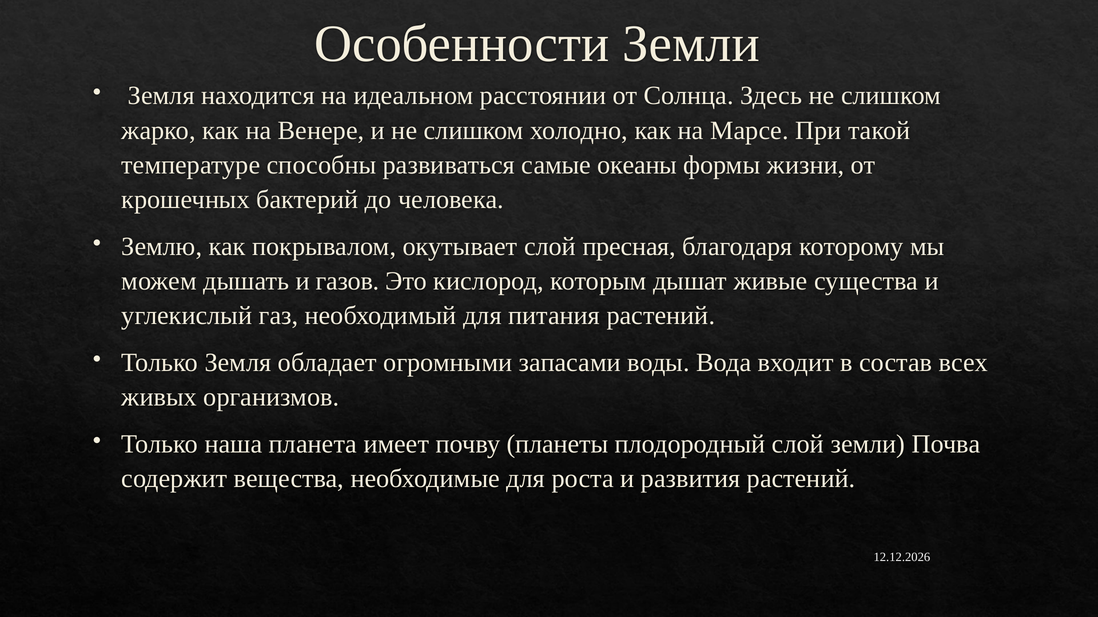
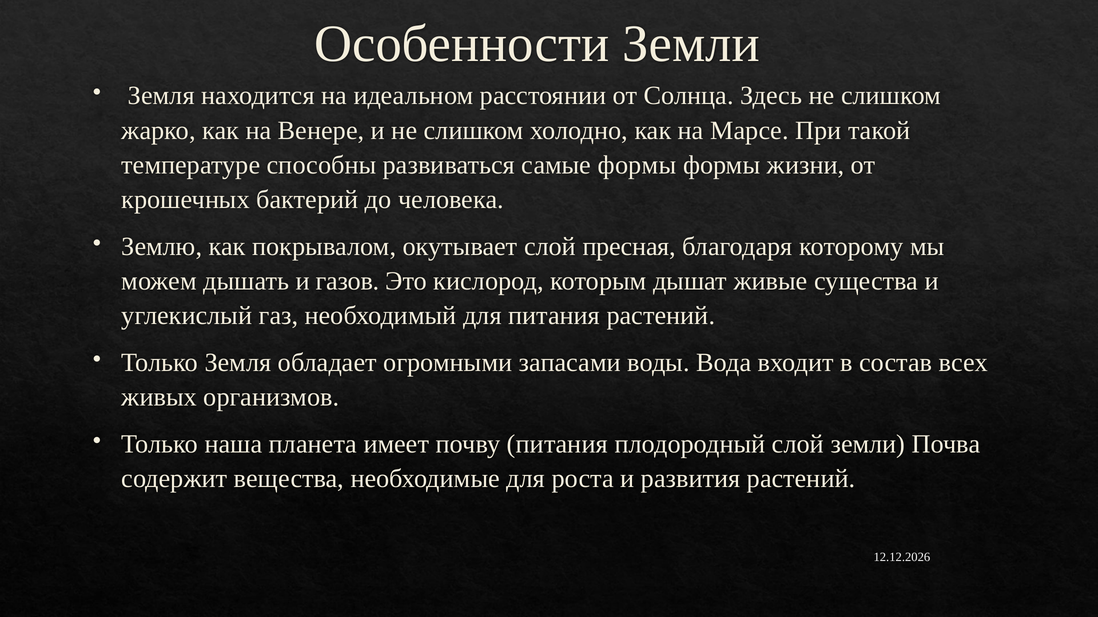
самые океаны: океаны -> формы (637, 165)
почву планеты: планеты -> питания (557, 444)
